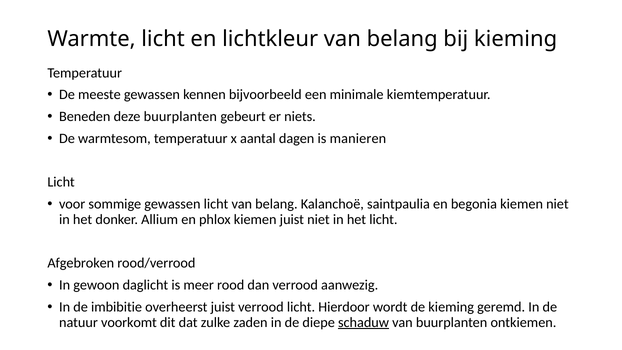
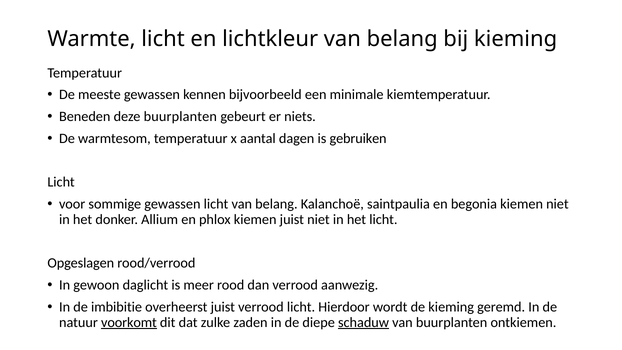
manieren: manieren -> gebruiken (358, 138)
Afgebroken: Afgebroken -> Opgeslagen (81, 263)
voorkomt underline: none -> present (129, 322)
